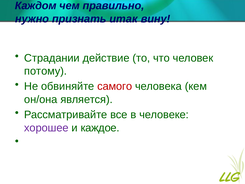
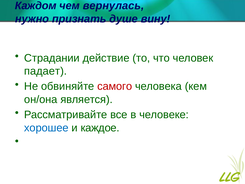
правильно: правильно -> вернулась (113, 6)
итак: итак -> душе (124, 19)
потому: потому -> падает (46, 71)
хорошее colour: purple -> blue (46, 128)
